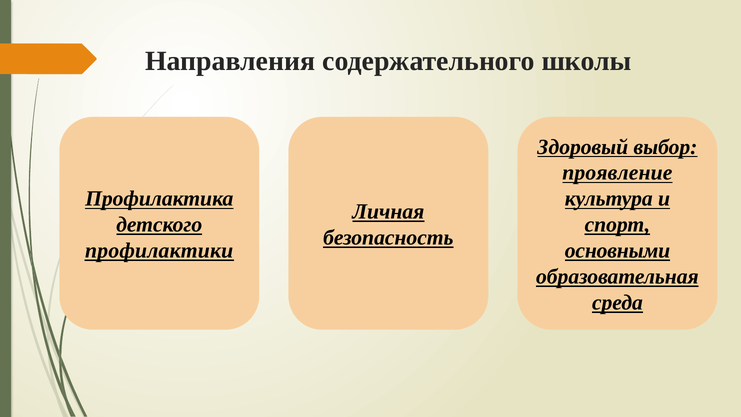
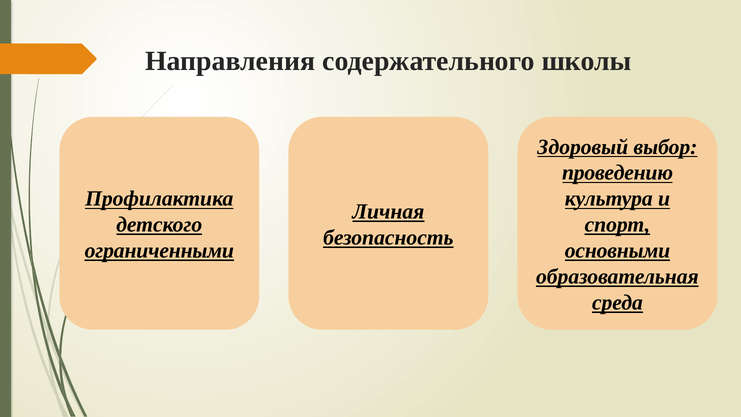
проявление: проявление -> проведению (618, 173)
профилактики: профилактики -> ограниченными (159, 251)
